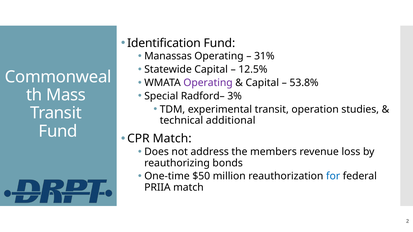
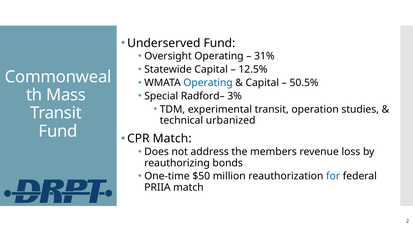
Identification: Identification -> Underserved (164, 43)
Manassas: Manassas -> Oversight (168, 56)
Operating colour: purple -> blue (208, 83)
53.8%: 53.8% -> 50.5% (304, 83)
additional: additional -> urbanized (231, 121)
